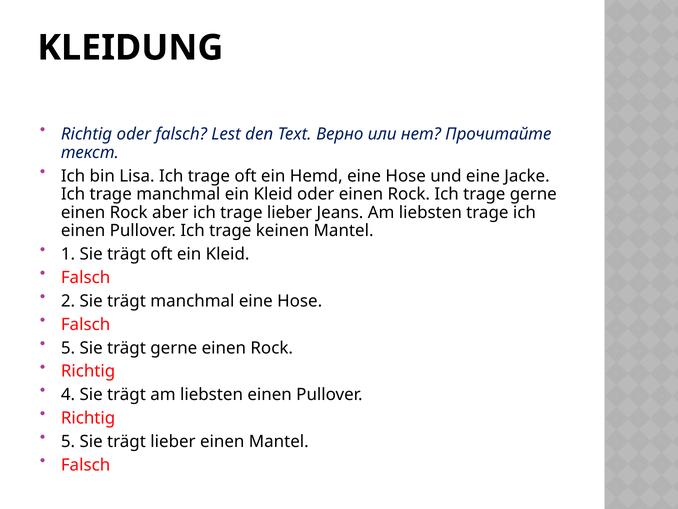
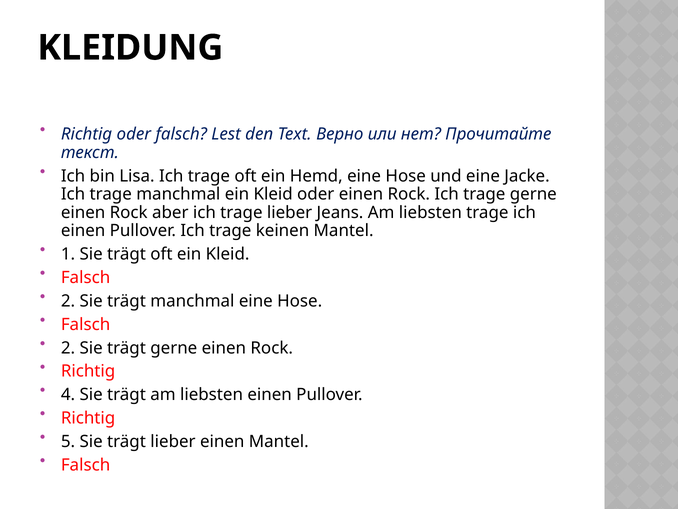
5: 5 -> 2 (68, 348)
